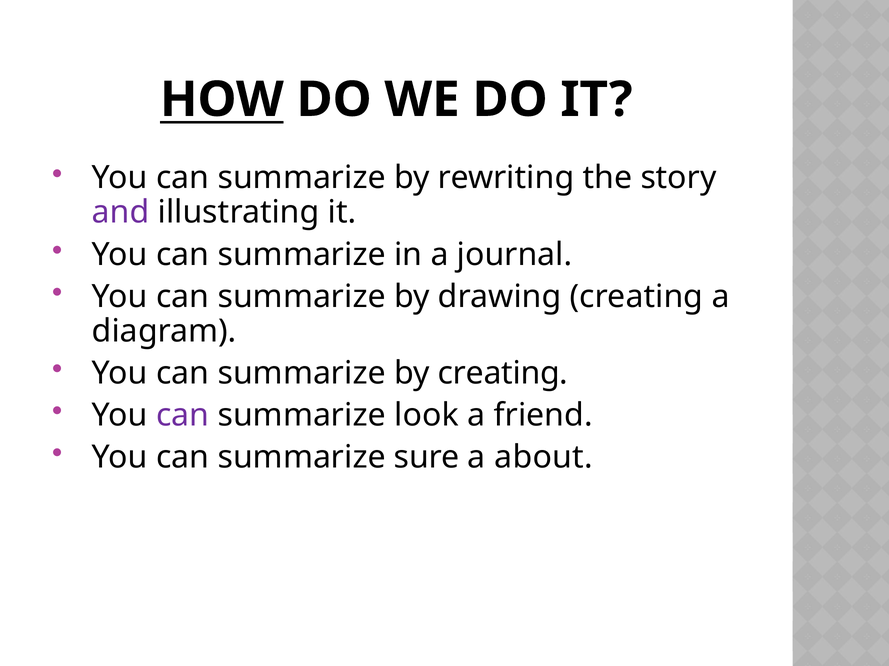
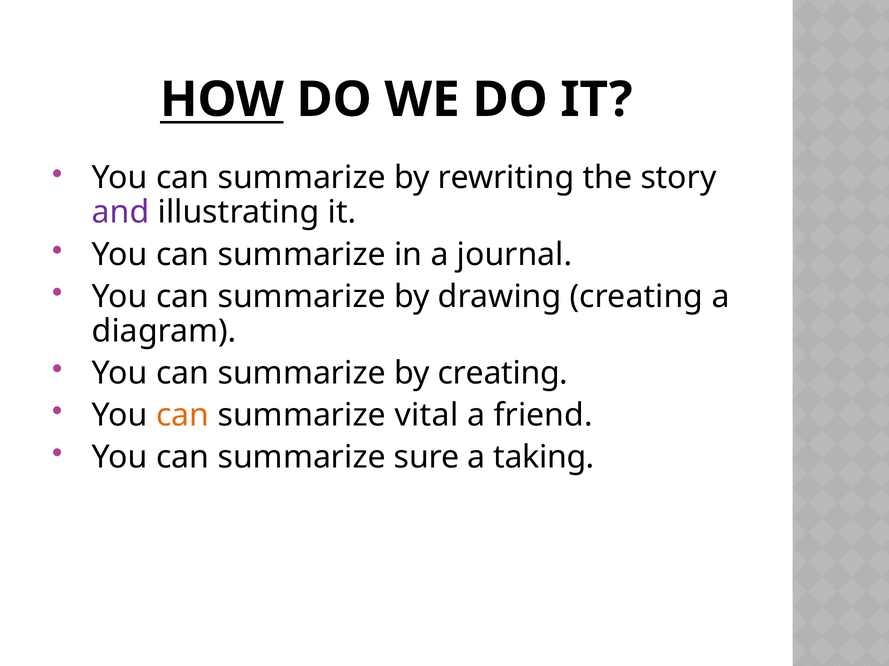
can colour: purple -> orange (183, 416)
look: look -> vital (426, 416)
about: about -> taking (544, 458)
